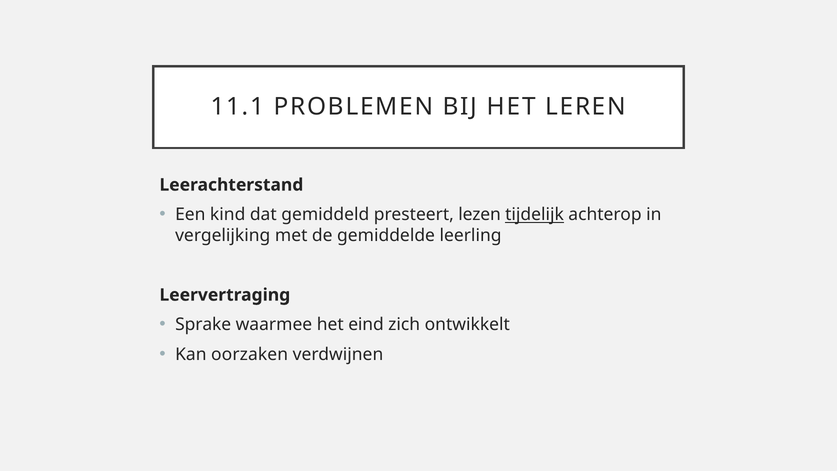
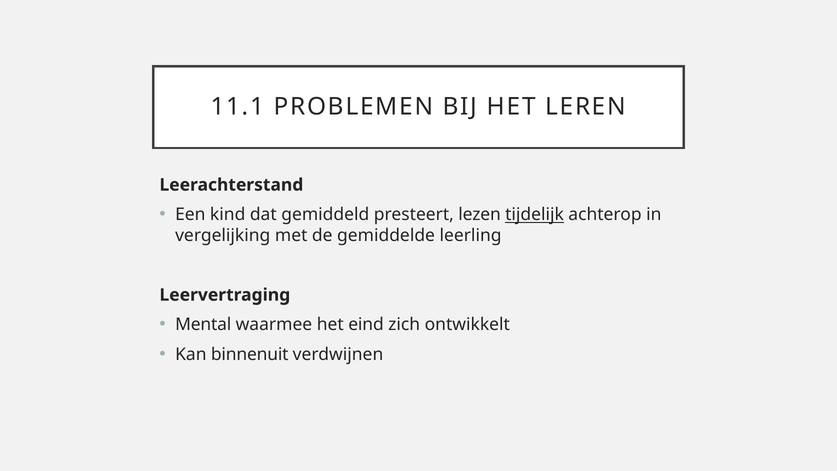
Sprake: Sprake -> Mental (203, 325)
oorzaken: oorzaken -> binnenuit (250, 354)
